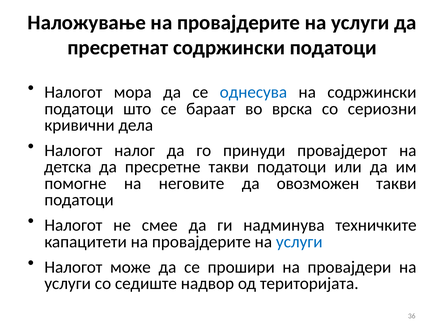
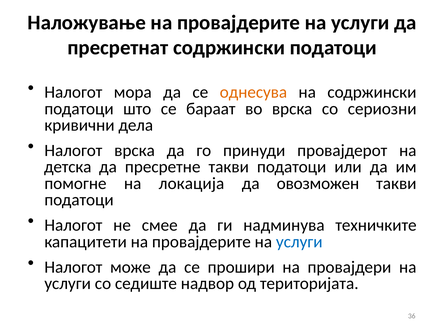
однесува colour: blue -> orange (253, 92)
Налогот налог: налог -> врска (135, 151)
неговите: неговите -> локација (192, 184)
